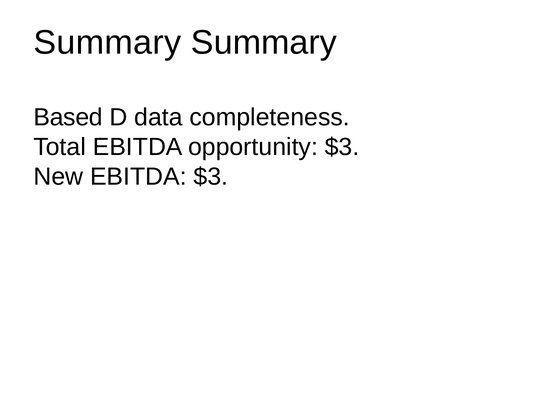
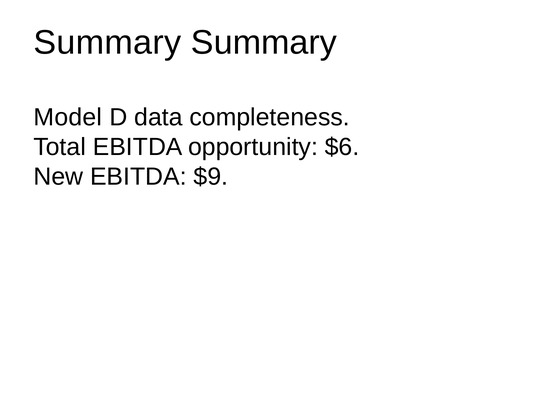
Based: Based -> Model (68, 117)
opportunity $3: $3 -> $6 (342, 147)
EBITDA $3: $3 -> $9 (211, 177)
